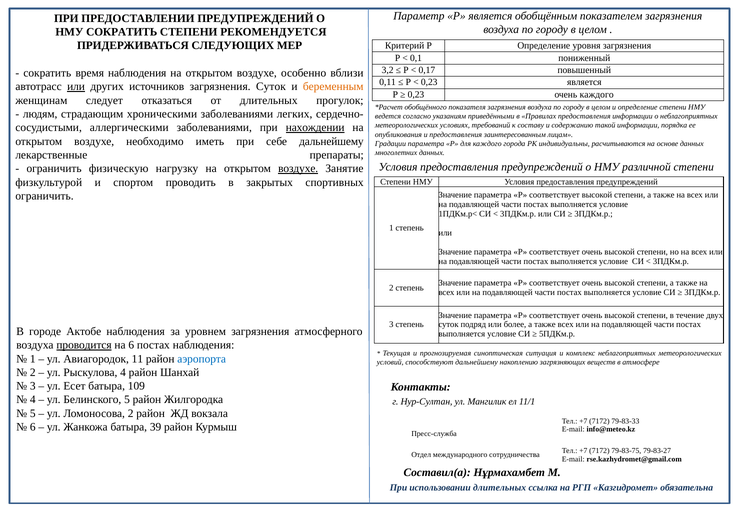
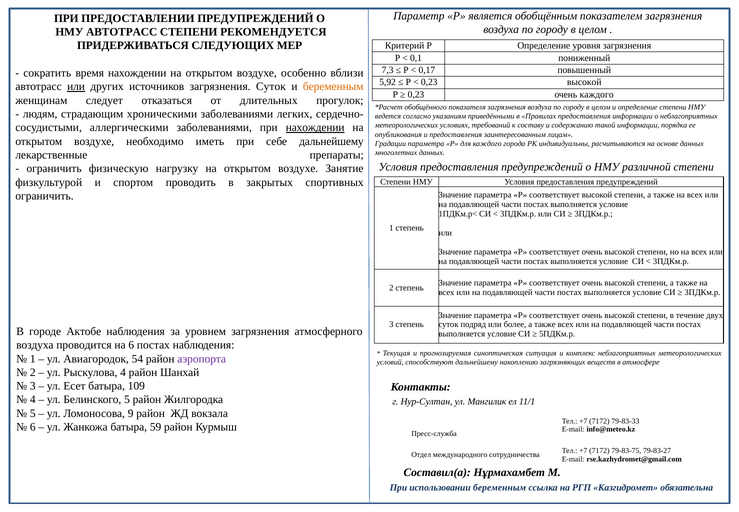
НМУ СОКРАТИТЬ: СОКРАТИТЬ -> АВТОТРАСС (122, 32)
3,2: 3,2 -> 7,3 (388, 70)
время наблюдения: наблюдения -> нахождении (137, 73)
0,11: 0,11 -> 5,92 (388, 82)
0,23 является: является -> высокой (584, 82)
воздухе underline: present -> none (298, 168)
проводится underline: present -> none (84, 345)
11: 11 -> 54 (137, 358)
аэропорта colour: blue -> purple (202, 358)
Ломоносова 2: 2 -> 9 (131, 413)
39: 39 -> 59 (156, 427)
использовании длительных: длительных -> беременным (500, 487)
